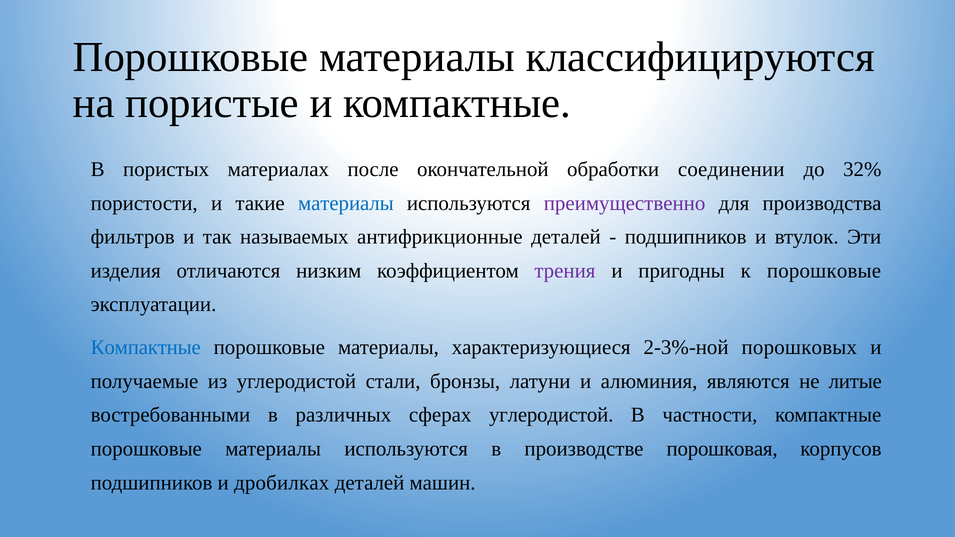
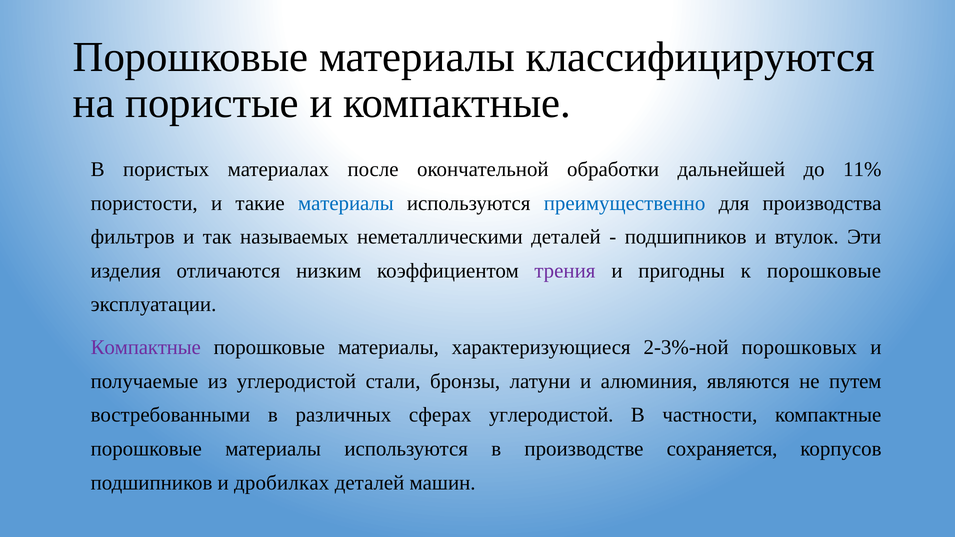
соединении: соединении -> дальнейшей (731, 169)
32%: 32% -> 11% (862, 169)
преимущественно colour: purple -> blue (625, 203)
антифрикционные: антифрикционные -> неметаллическими (440, 237)
Компактные colour: blue -> purple (146, 347)
литые: литые -> путем (855, 381)
порошковая: порошковая -> сохраняется (722, 449)
